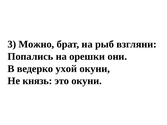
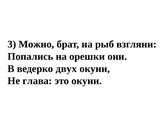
ухой: ухой -> двух (66, 69)
князь: князь -> глава (37, 81)
